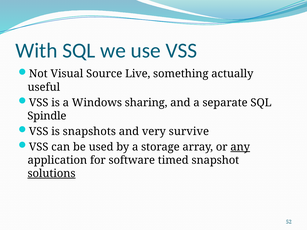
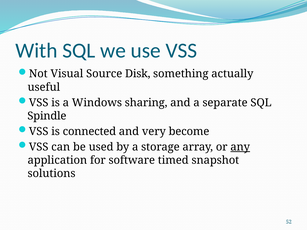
Live: Live -> Disk (138, 74)
snapshots: snapshots -> connected (89, 132)
survive: survive -> become (189, 132)
solutions underline: present -> none (52, 174)
